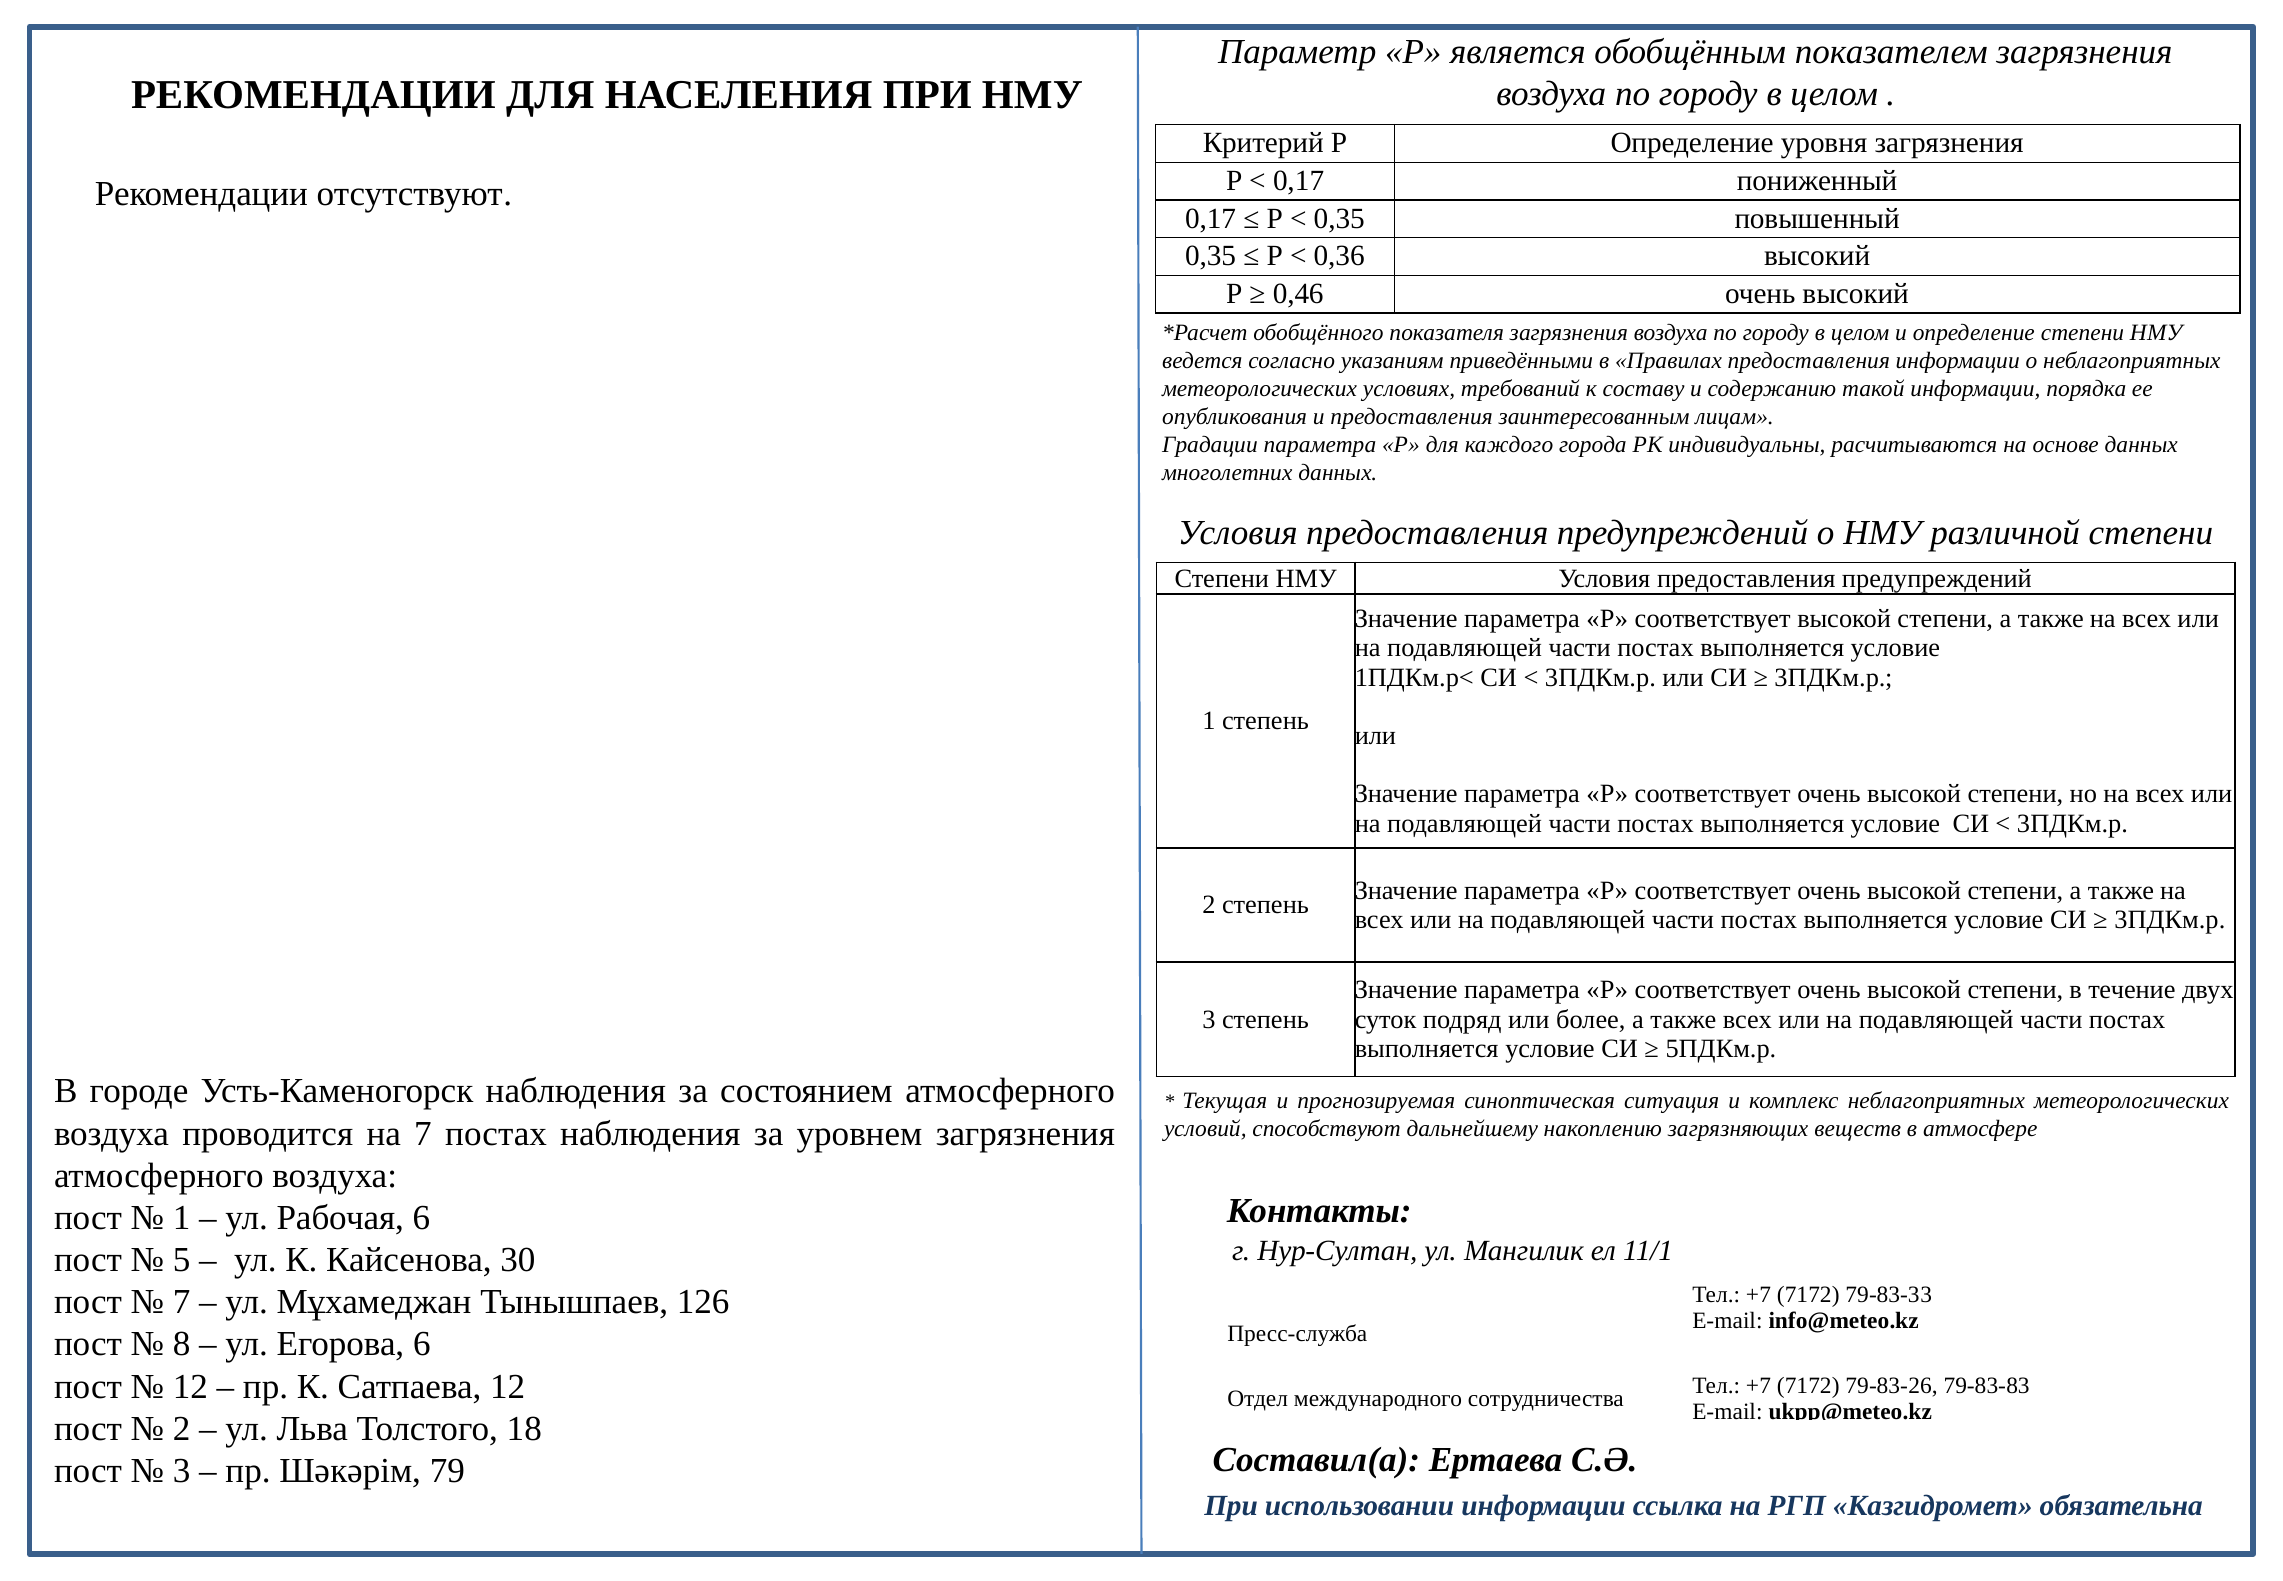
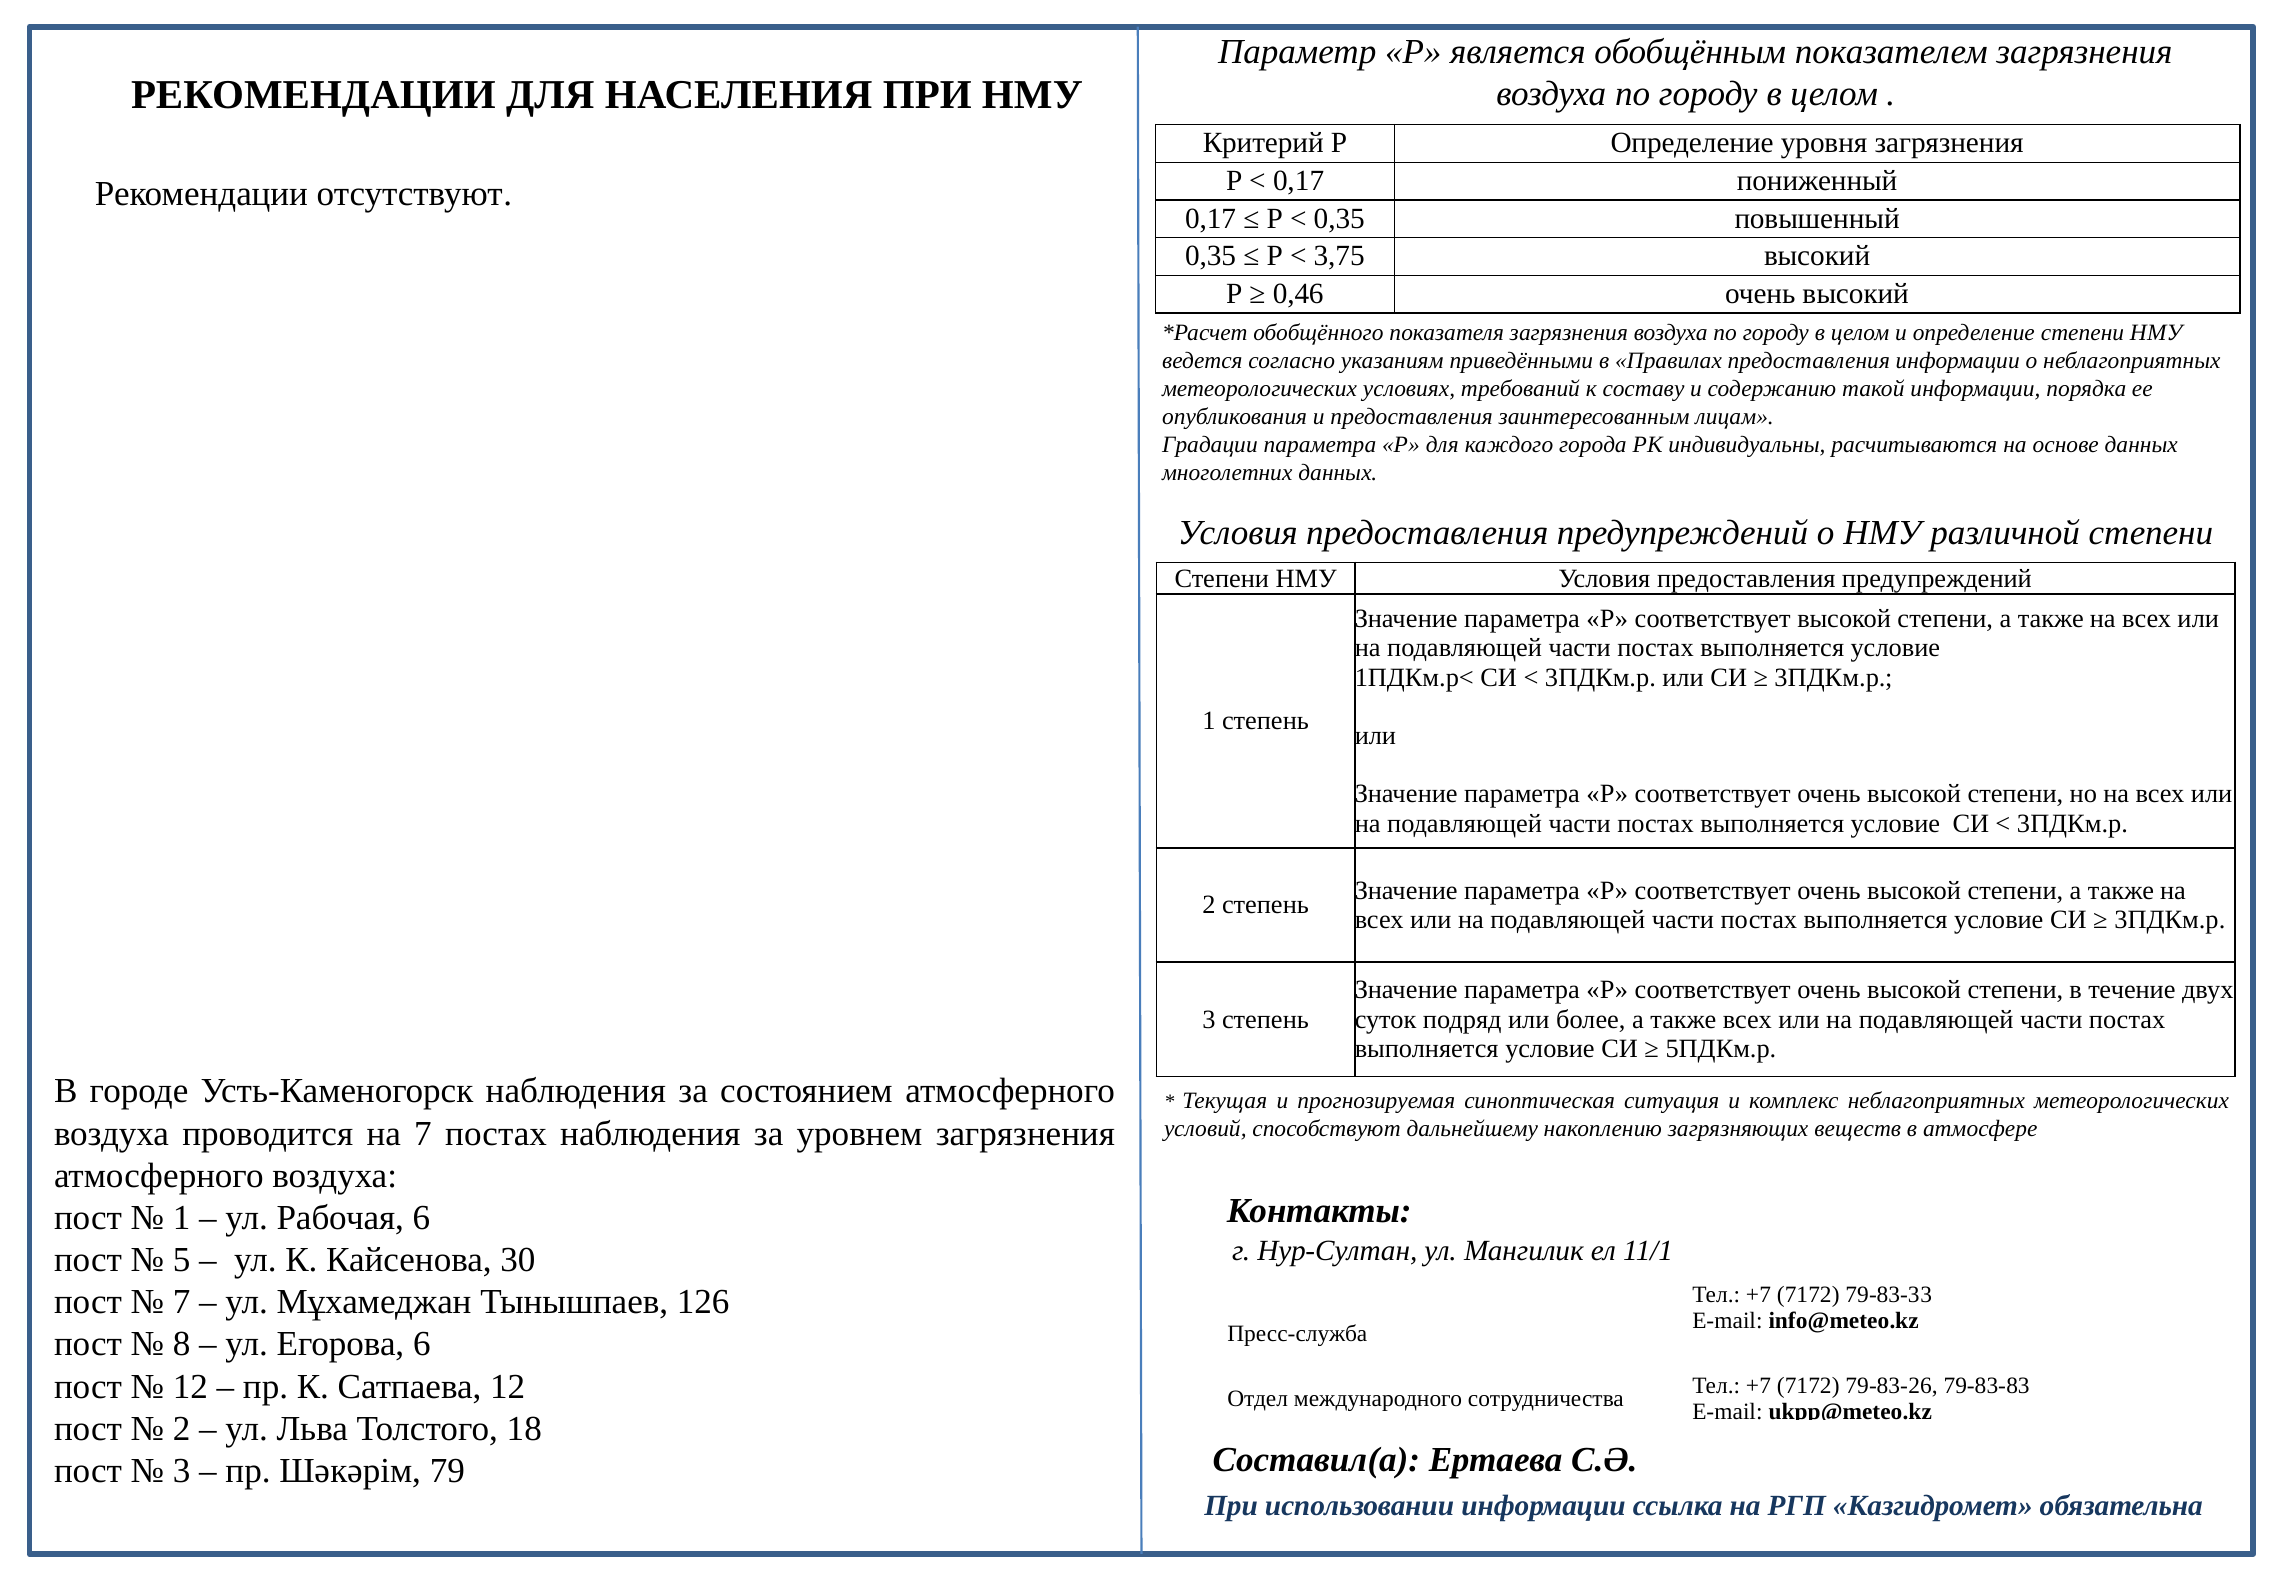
0,36: 0,36 -> 3,75 (1339, 256)
